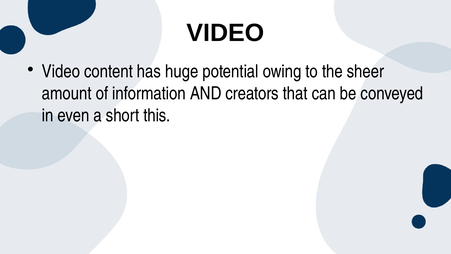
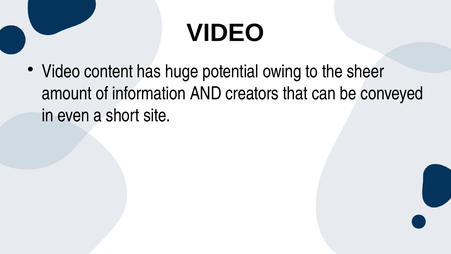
this: this -> site (157, 115)
